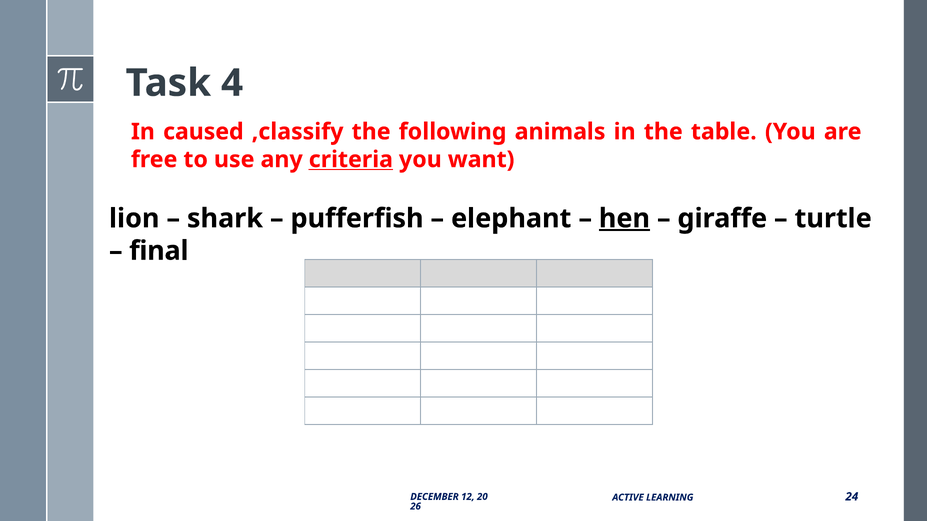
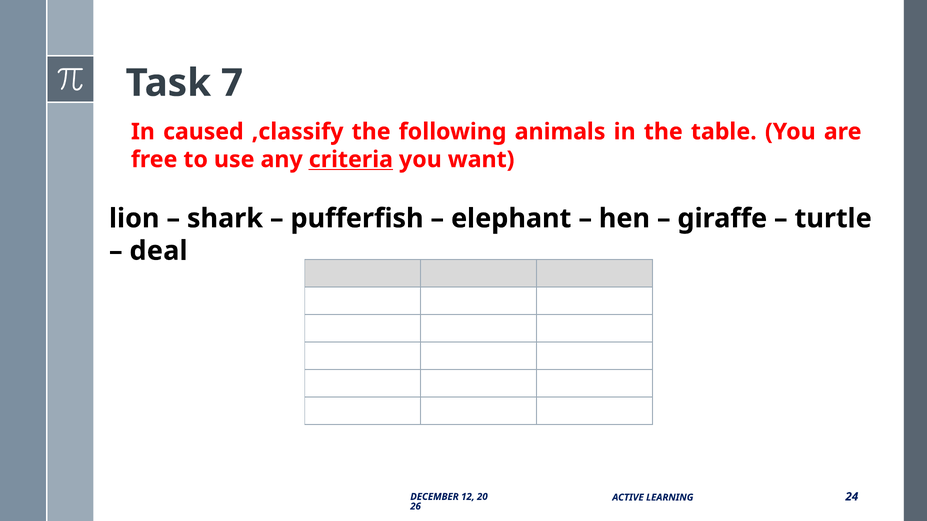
4: 4 -> 7 (232, 83)
hen underline: present -> none (624, 219)
final: final -> deal (159, 251)
